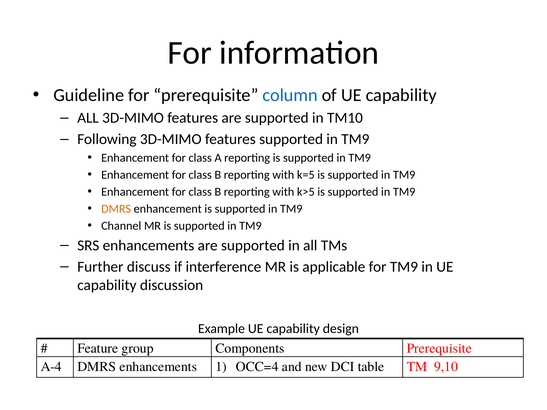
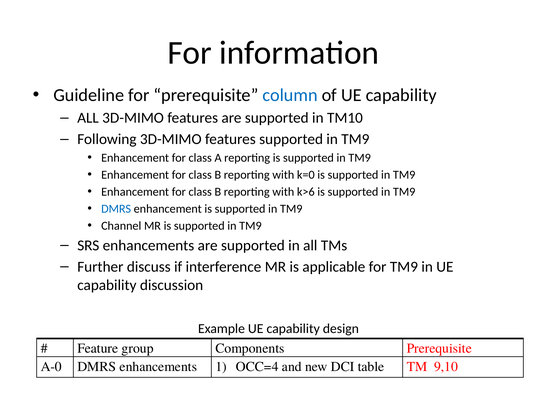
k=5: k=5 -> k=0 (306, 175)
k>5: k>5 -> k>6 (306, 192)
DMRS colour: orange -> blue (116, 209)
A-4: A-4 -> A-0 (51, 367)
